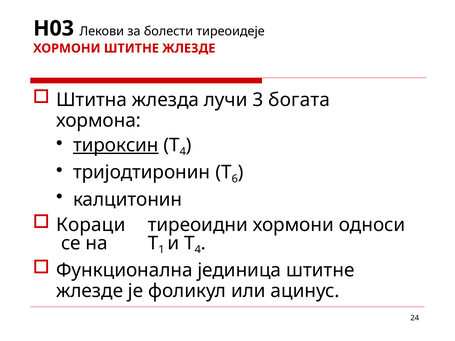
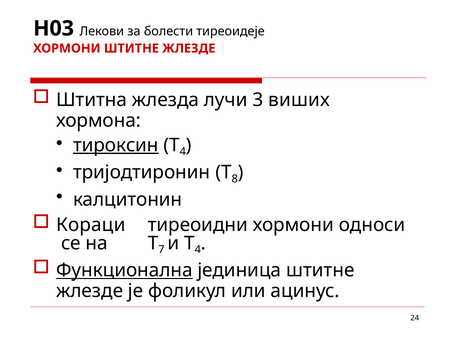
богата: богата -> виших (299, 100)
6: 6 -> 8 (235, 179)
1: 1 -> 7 (161, 250)
Функционална underline: none -> present (124, 271)
